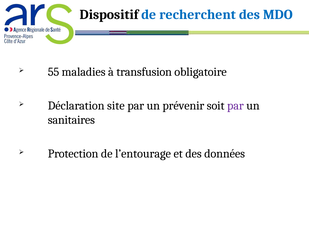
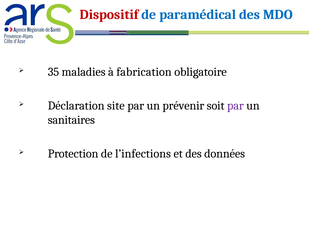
Dispositif colour: black -> red (109, 15)
recherchent: recherchent -> paramédical (198, 15)
55: 55 -> 35 (53, 72)
transfusion: transfusion -> fabrication (144, 72)
l’entourage: l’entourage -> l’infections (143, 153)
